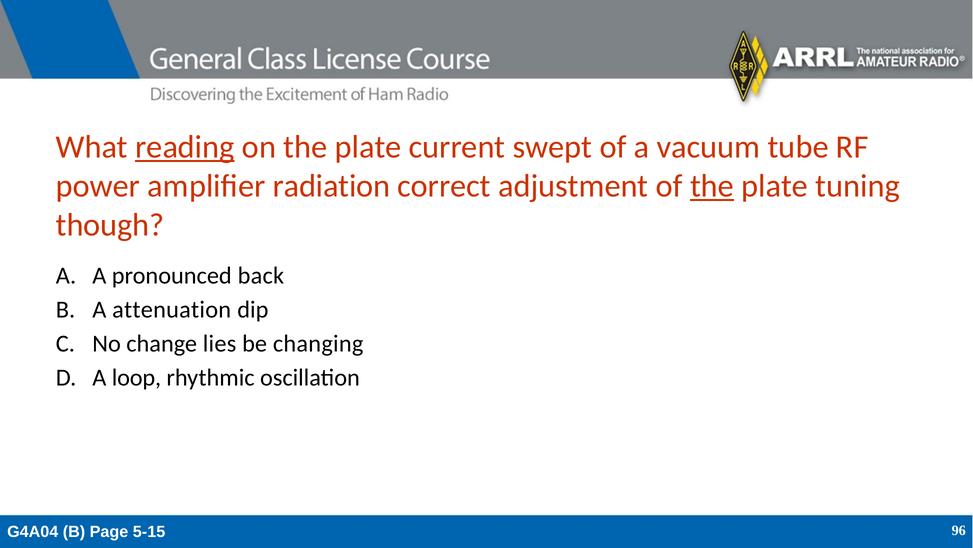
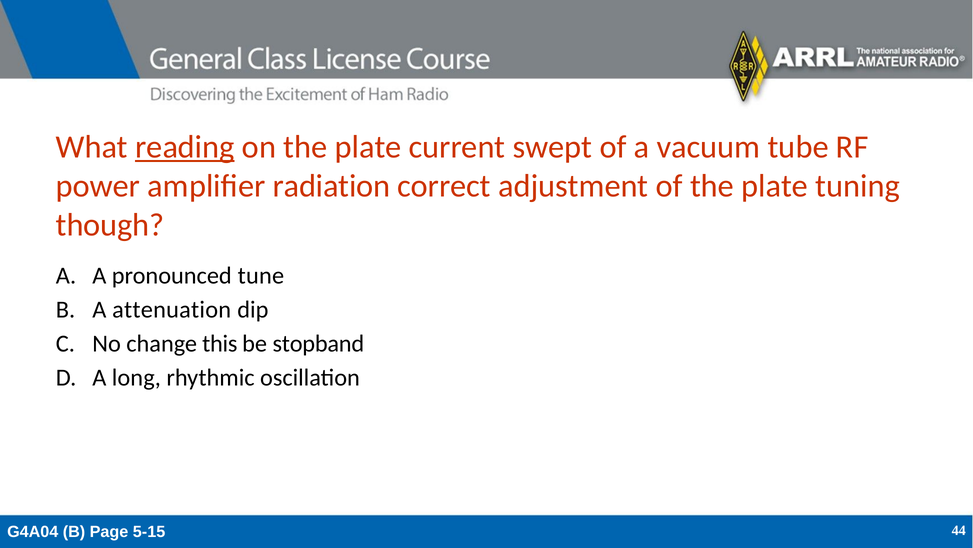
the underline: present -> none (712, 186)
back: back -> tune (261, 275)
lies: lies -> this (220, 343)
changing: changing -> stopband (318, 343)
loop: loop -> long (136, 377)
96: 96 -> 44 (959, 530)
